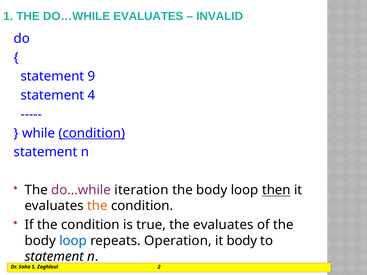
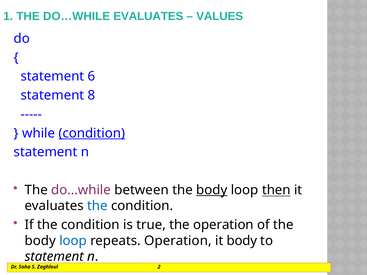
INVALID: INVALID -> VALUES (220, 16)
9: 9 -> 6 (91, 76)
4: 4 -> 8 (91, 95)
iteration: iteration -> between (142, 190)
body underline: none -> present (212, 190)
the colour: orange -> blue (97, 206)
the evaluates: evaluates -> operation (223, 225)
